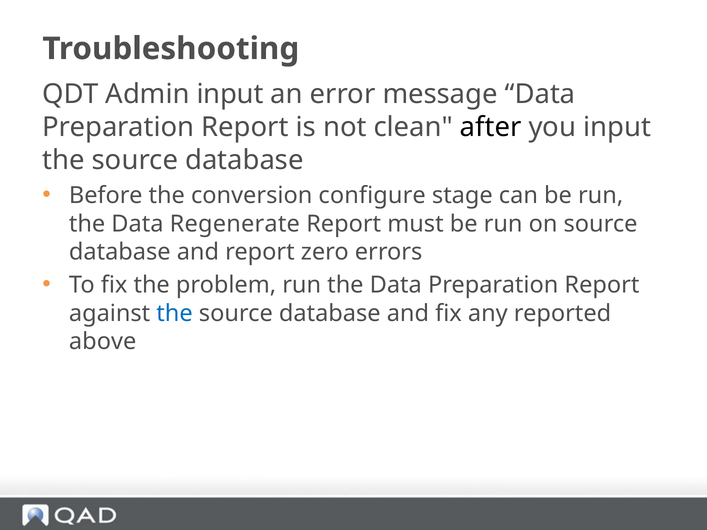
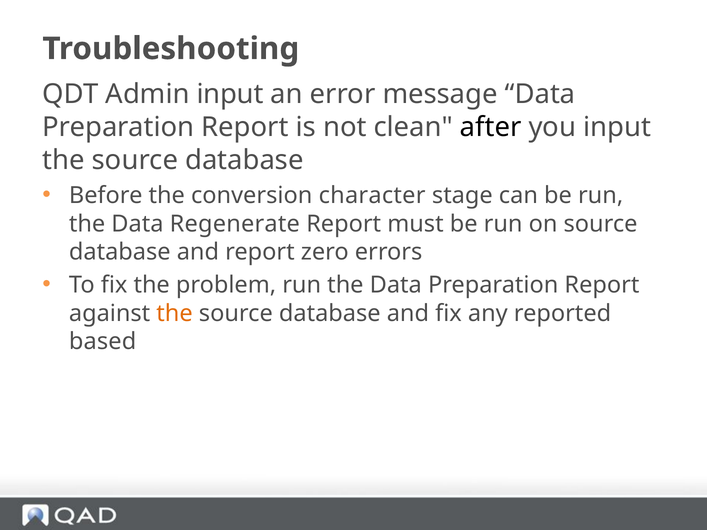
configure: configure -> character (372, 196)
the colour: blue -> orange (175, 313)
above: above -> based (103, 342)
